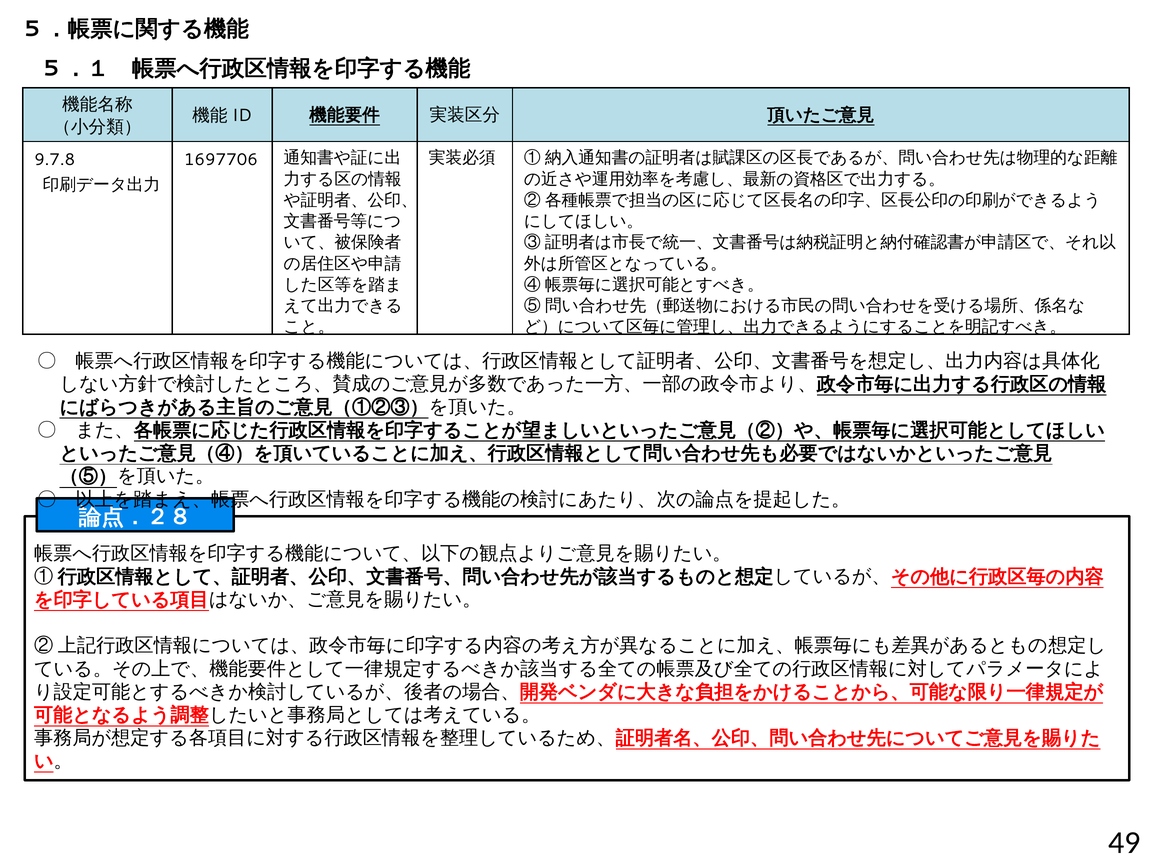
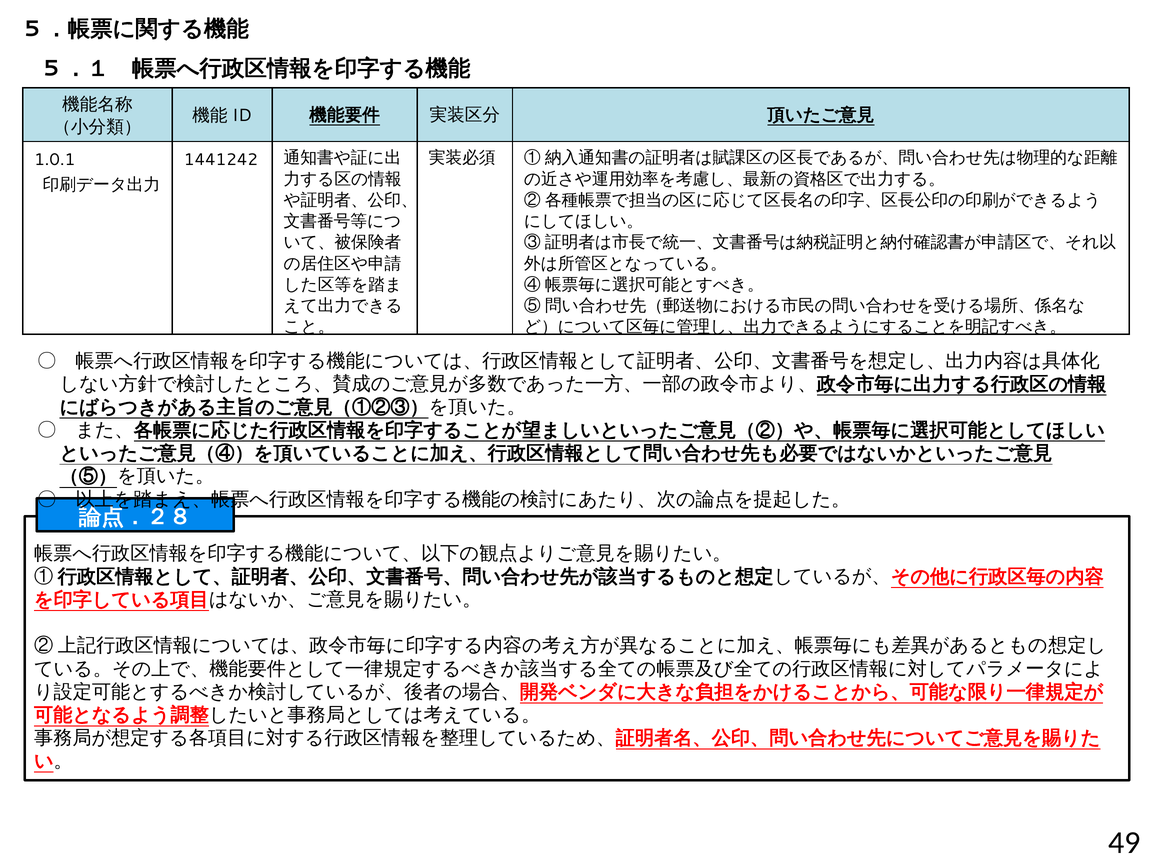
9.7.8: 9.7.8 -> 1.0.1 (55, 160)
1697706: 1697706 -> 1441242 (221, 160)
